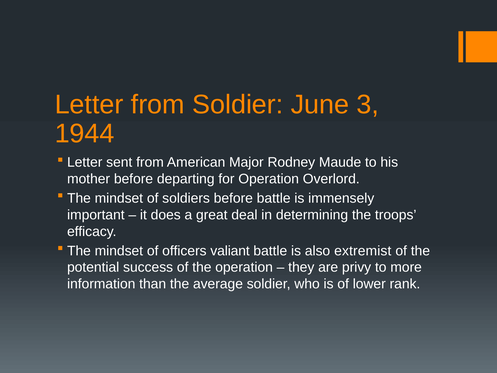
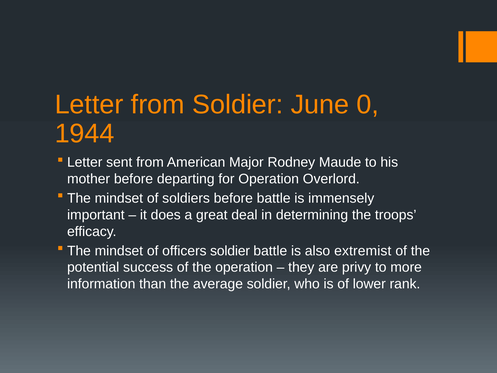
3: 3 -> 0 (368, 104)
officers valiant: valiant -> soldier (230, 251)
